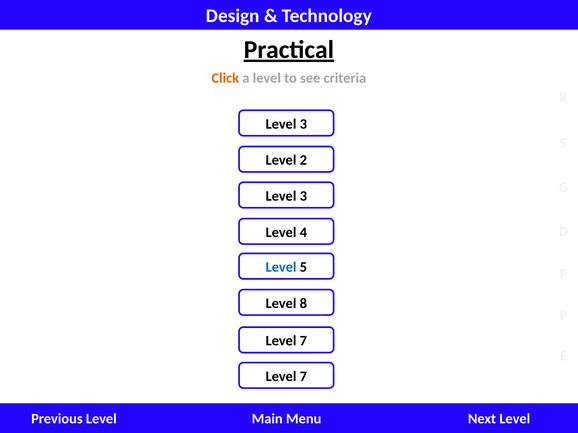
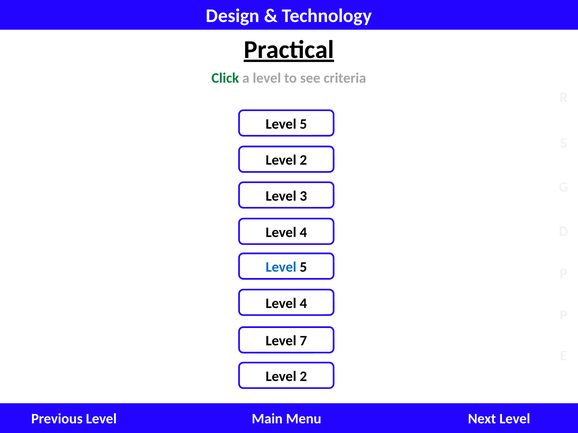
Click colour: orange -> green (225, 78)
3: 3 -> 5 (303, 124)
8: 8 -> 4 (303, 304)
7: 7 -> 2 (303, 377)
